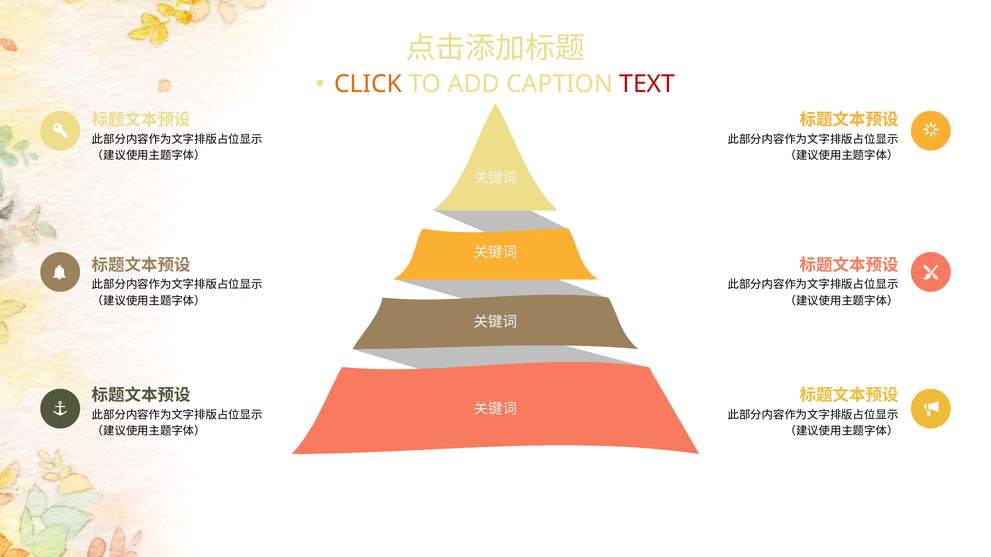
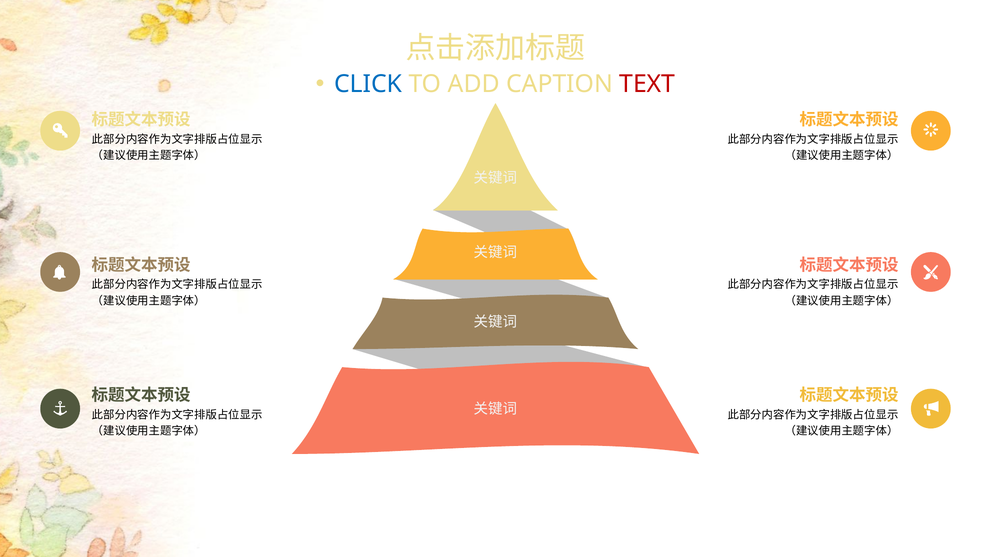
CLICK colour: orange -> blue (368, 84)
